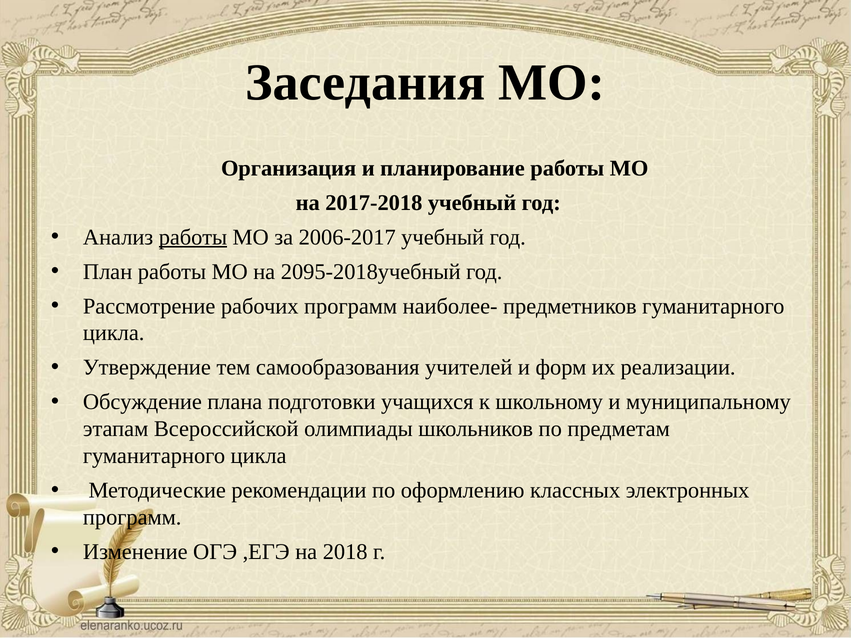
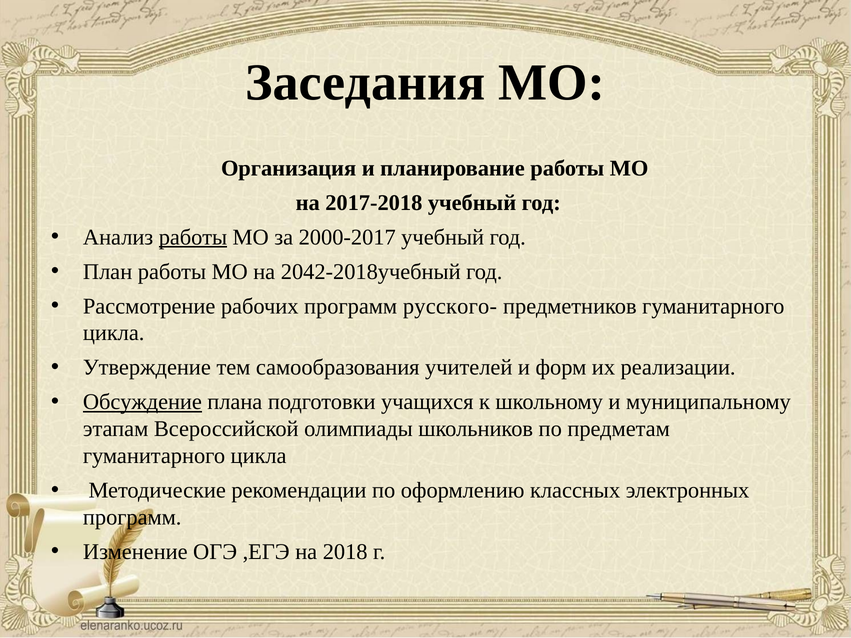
2006-2017: 2006-2017 -> 2000-2017 (347, 237)
2095-2018учебный: 2095-2018учебный -> 2042-2018учебный (371, 272)
наиболее-: наиболее- -> русского- (450, 306)
Обсуждение underline: none -> present (142, 402)
